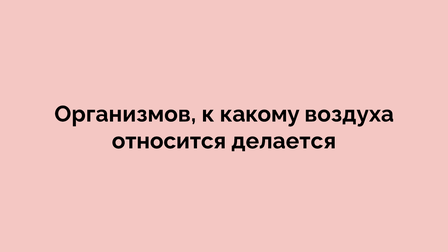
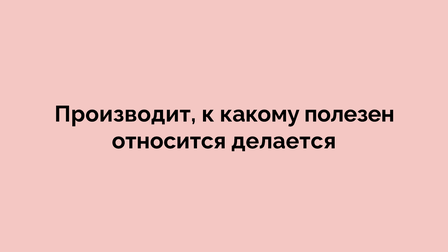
Организмов: Организмов -> Производит (125, 114)
воздуха: воздуха -> полезен (349, 114)
